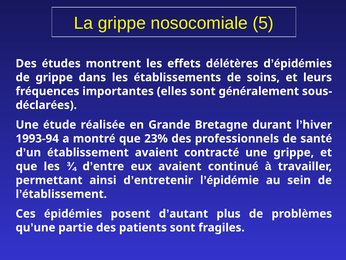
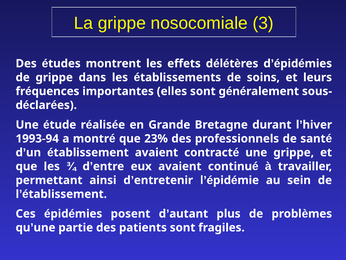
5: 5 -> 3 (263, 23)
